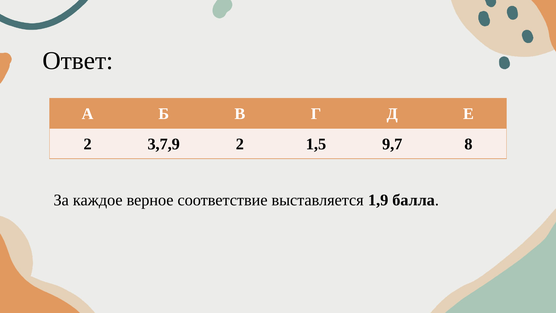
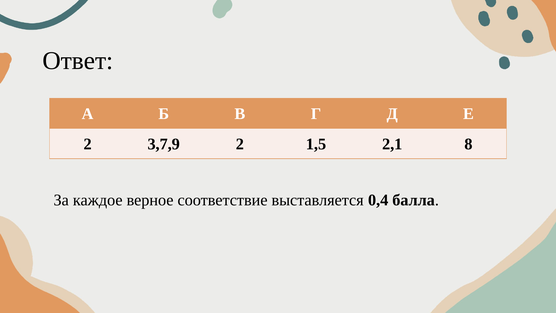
9,7: 9,7 -> 2,1 (392, 144)
1,9: 1,9 -> 0,4 (378, 200)
